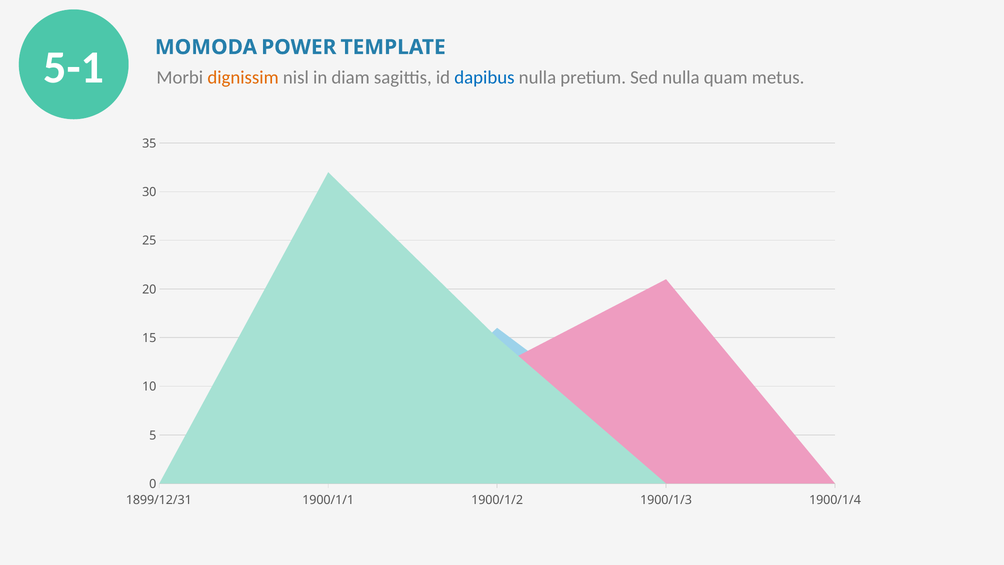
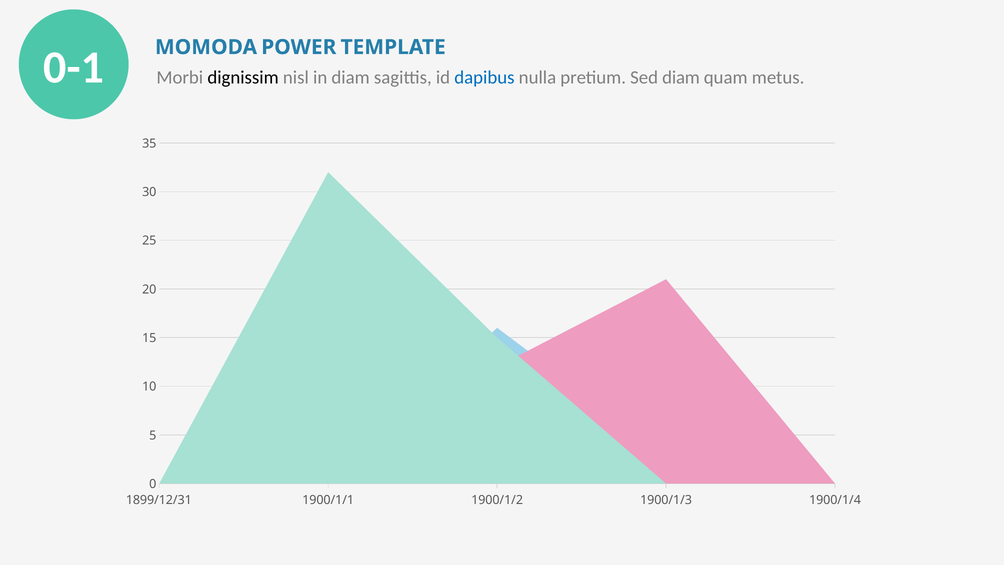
5-1: 5-1 -> 0-1 (74, 67)
dignissim colour: orange -> black (243, 77)
Sed nulla: nulla -> diam (681, 77)
